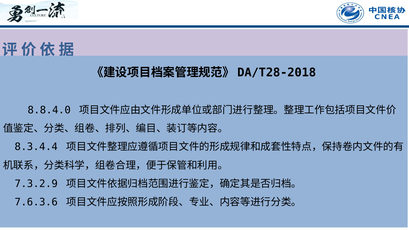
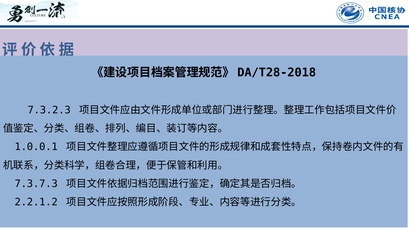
8.8.4.0: 8.8.4.0 -> 7.3.2.3 (49, 110)
8.3.4.4: 8.3.4.4 -> 1.0.0.1 (36, 147)
7.3.2.9: 7.3.2.9 -> 7.3.7.3 (36, 184)
7.6.3.6: 7.6.3.6 -> 2.2.1.2 (36, 202)
